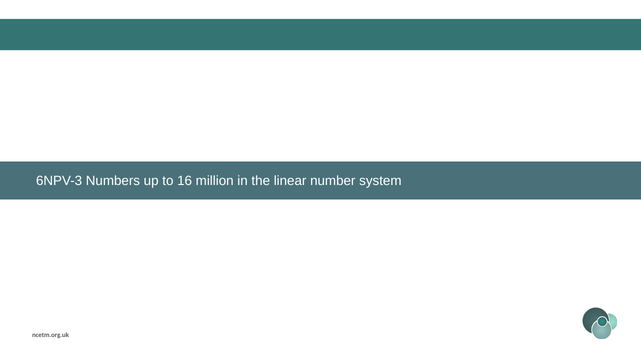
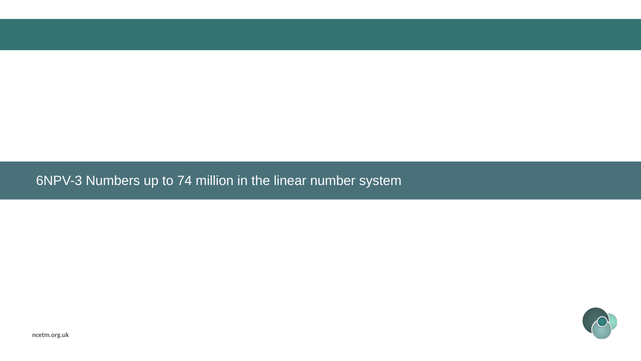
16: 16 -> 74 (185, 180)
